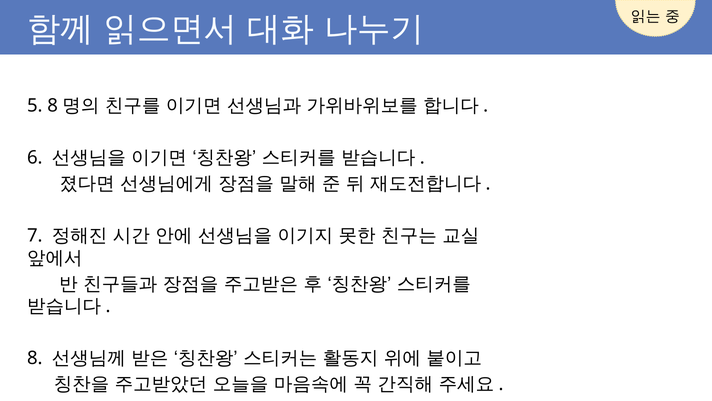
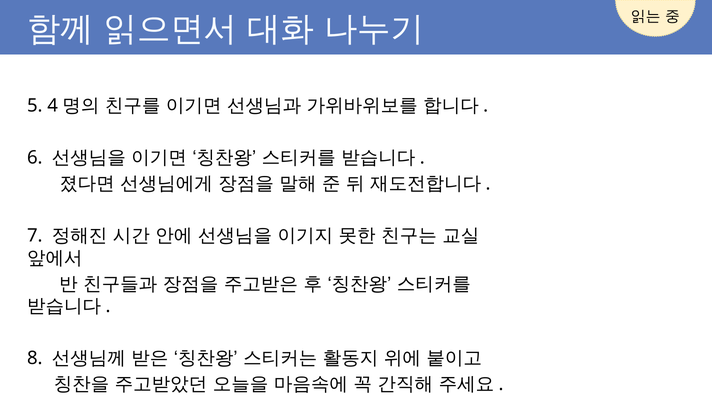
5 8: 8 -> 4 (53, 106)
